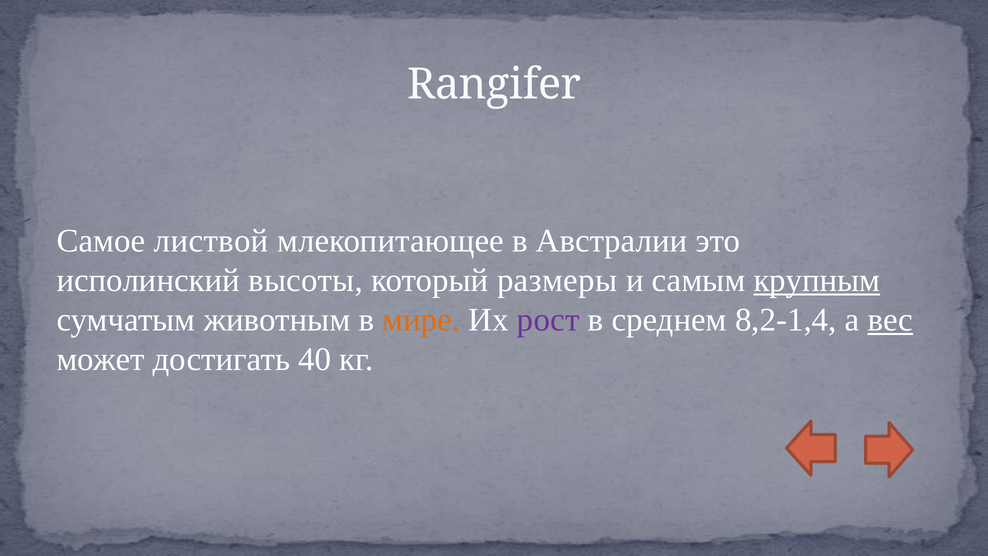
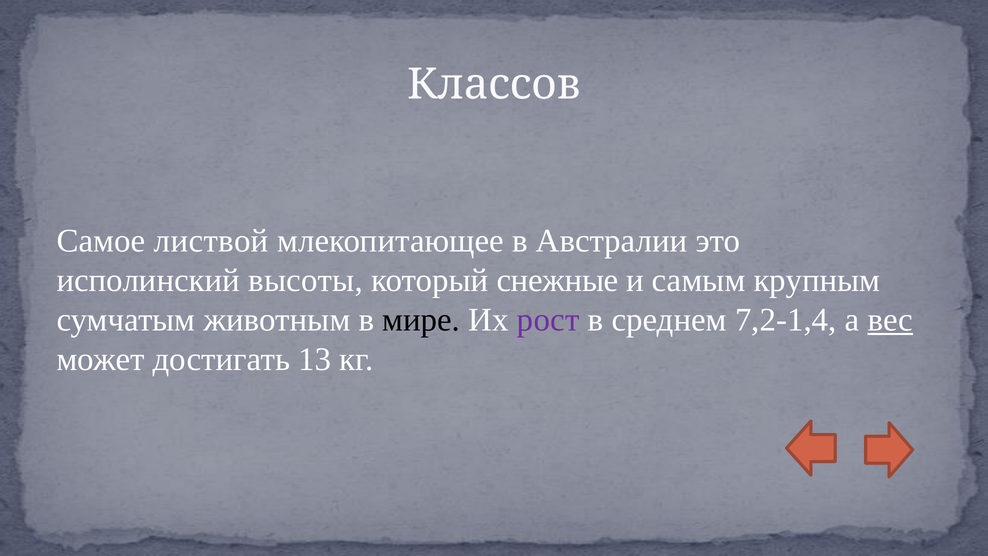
Rangifer: Rangifer -> Классов (494, 85)
размеры: размеры -> снежные (557, 280)
крупным underline: present -> none (817, 280)
мире colour: orange -> black (421, 320)
8,2-1,4: 8,2-1,4 -> 7,2-1,4 (786, 320)
40: 40 -> 13 (315, 359)
